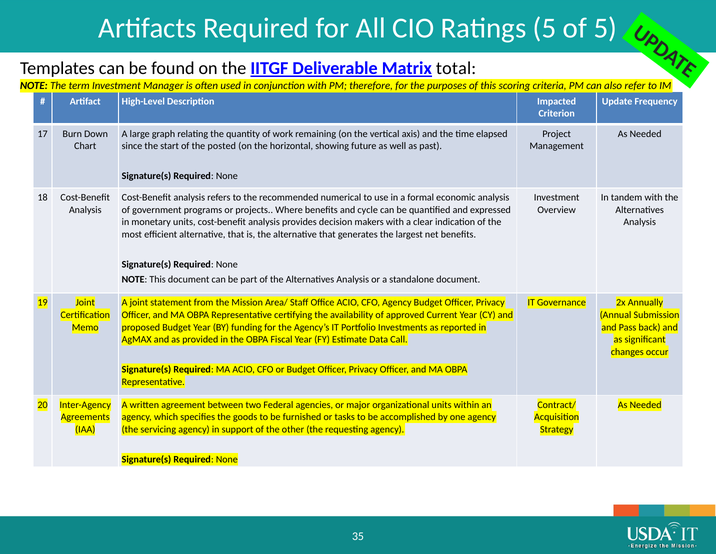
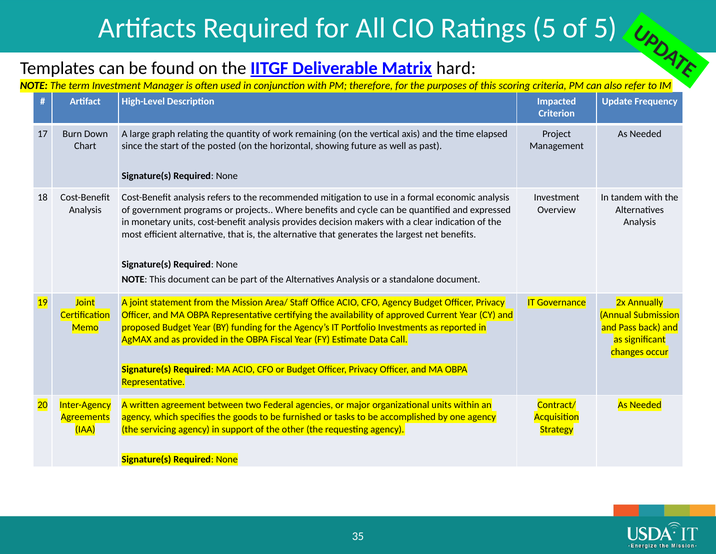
total: total -> hard (456, 68)
numerical: numerical -> mitigation (341, 197)
